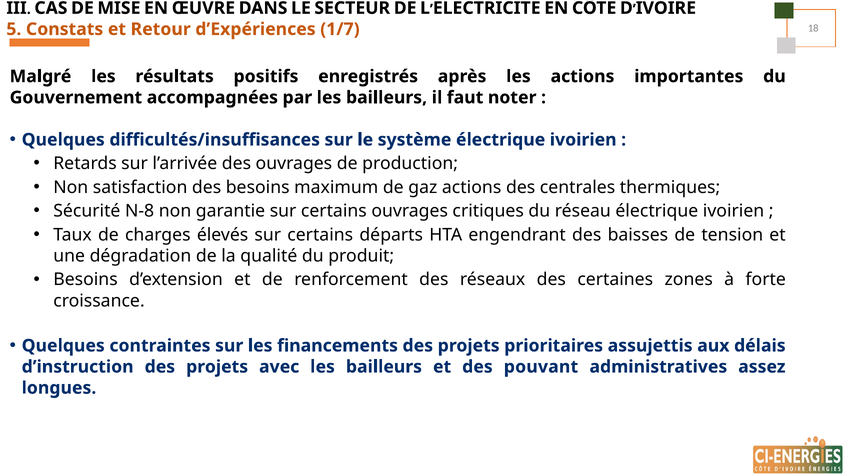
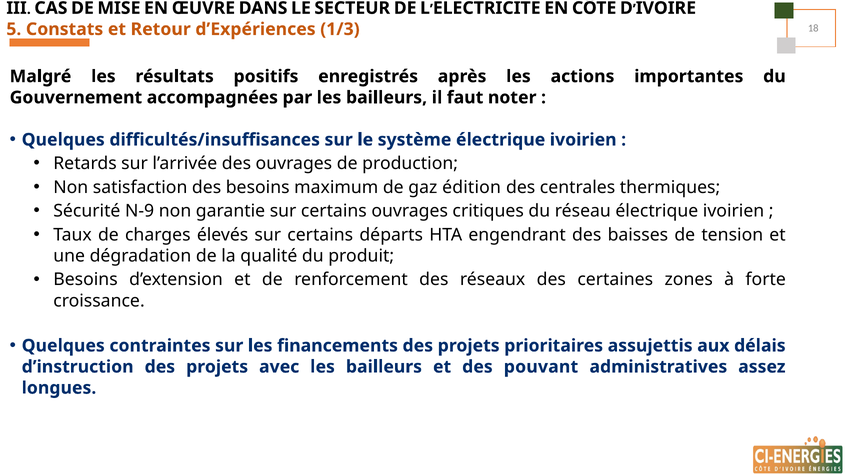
1/7: 1/7 -> 1/3 (340, 29)
gaz actions: actions -> édition (472, 187)
N-8: N-8 -> N-9 (140, 211)
